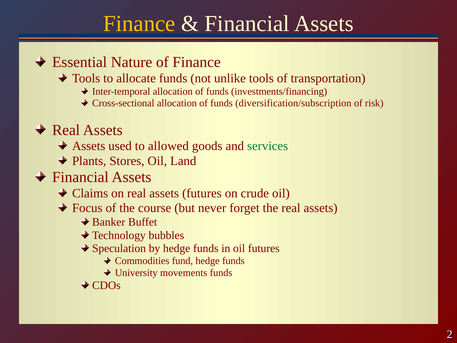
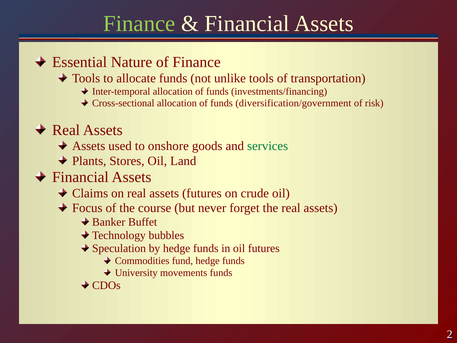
Finance colour: yellow -> light green (139, 24)
diversification/subscription: diversification/subscription -> diversification/government (293, 103)
allowed: allowed -> onshore (168, 146)
